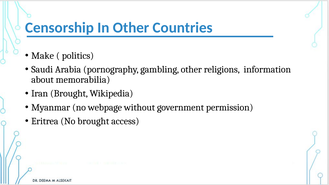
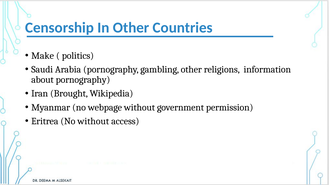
about memorabilia: memorabilia -> pornography (83, 80)
No brought: brought -> without (93, 121)
